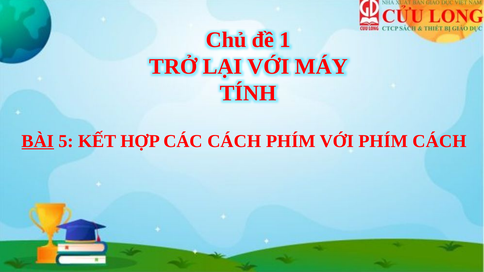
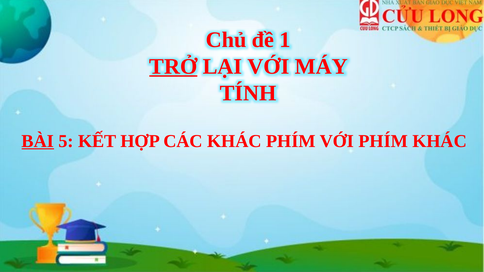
TRỞ underline: none -> present (173, 67)
CÁC CÁCH: CÁCH -> KHÁC (234, 141)
PHÍM CÁCH: CÁCH -> KHÁC (440, 141)
